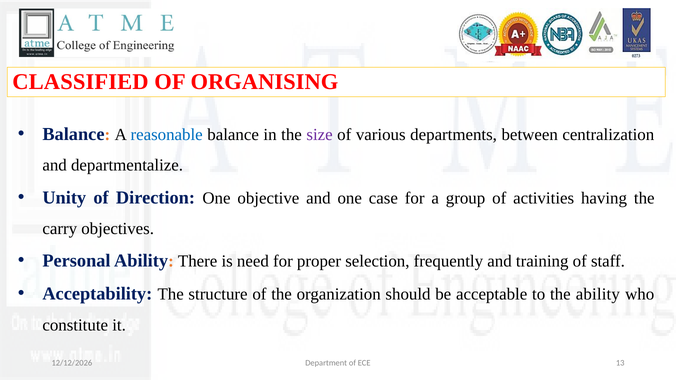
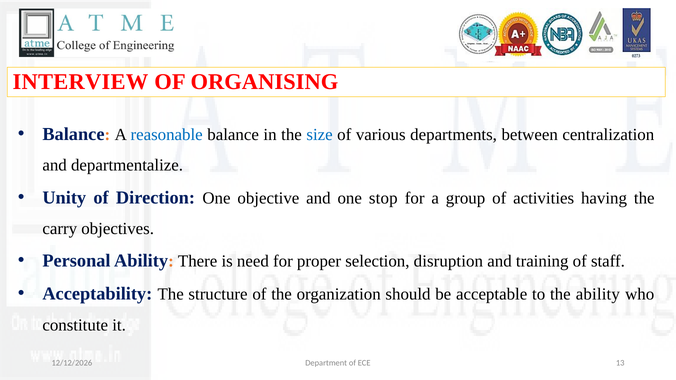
CLASSIFIED: CLASSIFIED -> INTERVIEW (80, 82)
size colour: purple -> blue (320, 135)
case: case -> stop (383, 198)
frequently: frequently -> disruption (448, 262)
